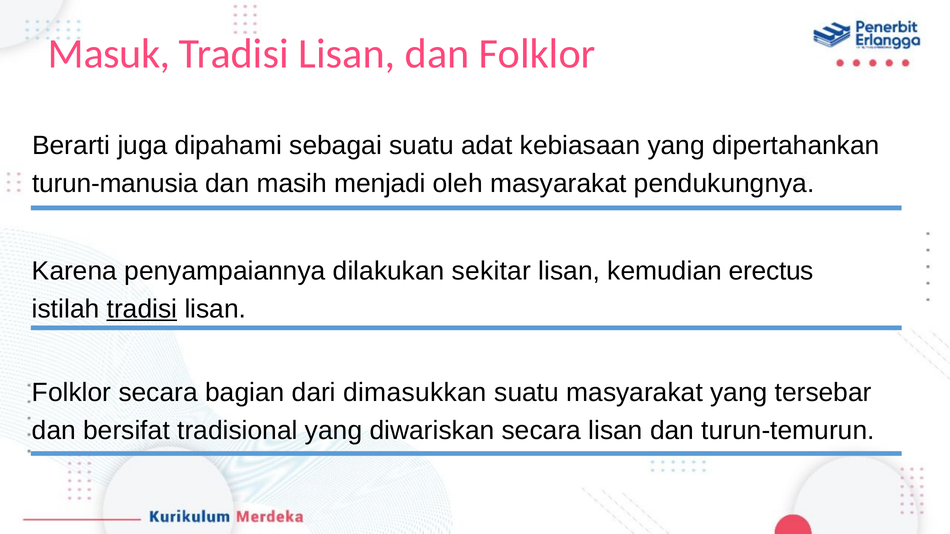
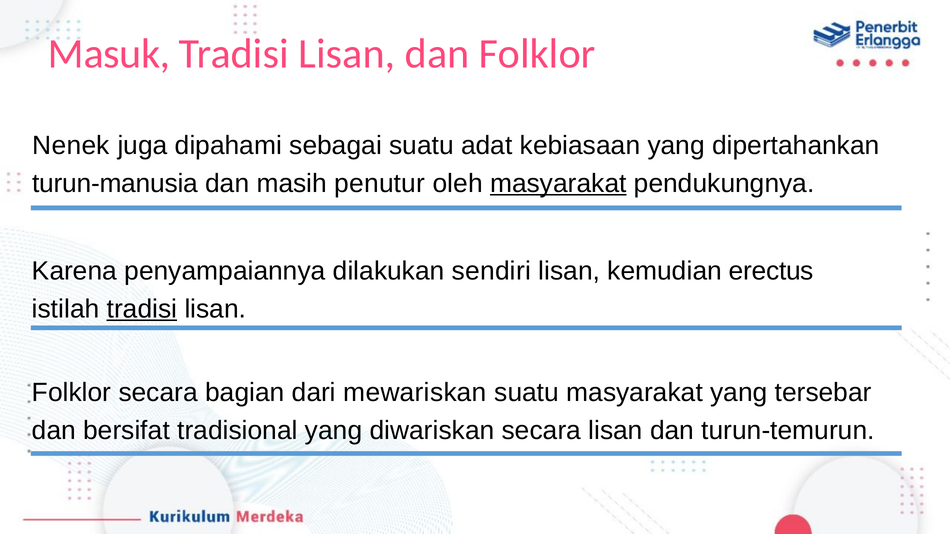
Berarti: Berarti -> Nenek (71, 146)
menjadi: menjadi -> penutur (380, 184)
masyarakat underline: none -> present (558, 184)
sekitar: sekitar -> sendiri (491, 271)
dimasukkan: dimasukkan -> mewariskan (415, 393)
